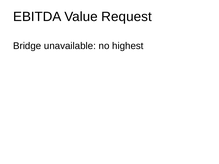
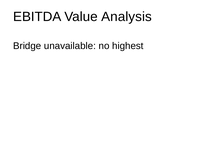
Request: Request -> Analysis (127, 17)
